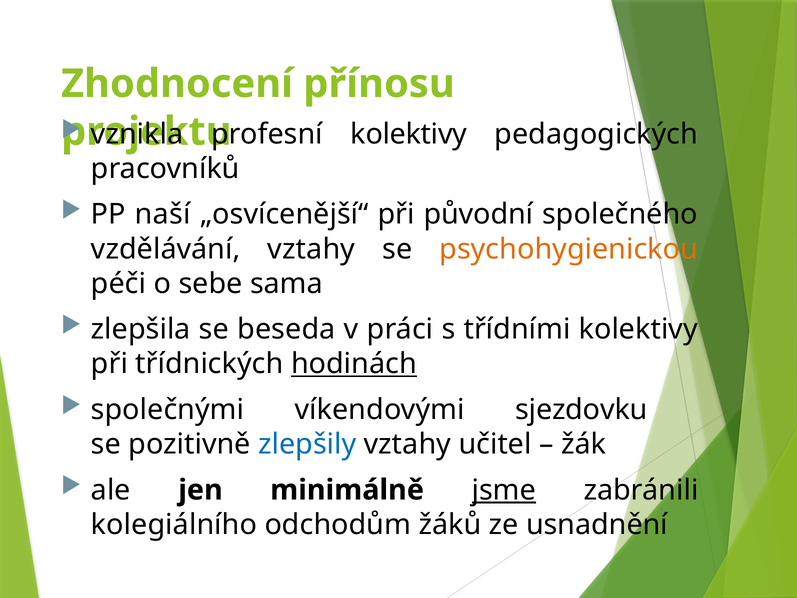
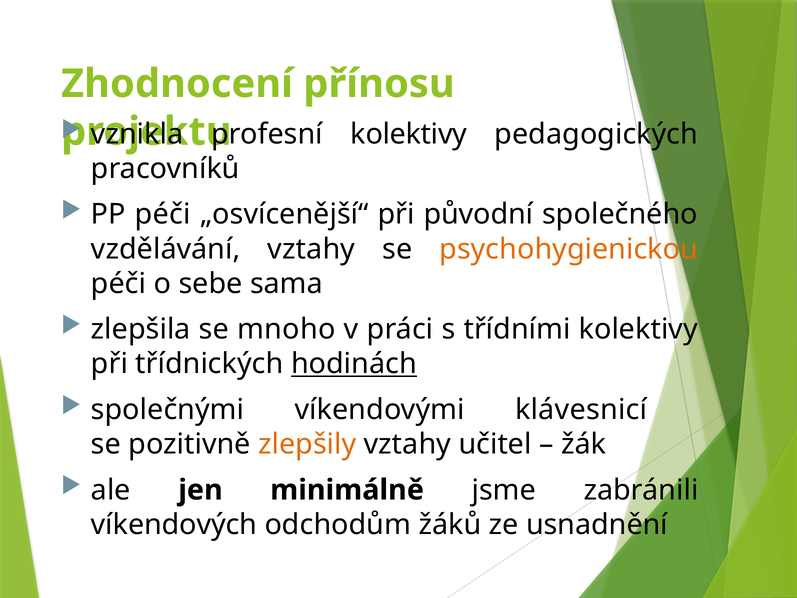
PP naší: naší -> péči (163, 214)
beseda: beseda -> mnoho (286, 329)
sjezdovku: sjezdovku -> klávesnicí (581, 410)
zlepšily colour: blue -> orange (307, 444)
jsme underline: present -> none (504, 490)
kolegiálního: kolegiálního -> víkendových (174, 524)
